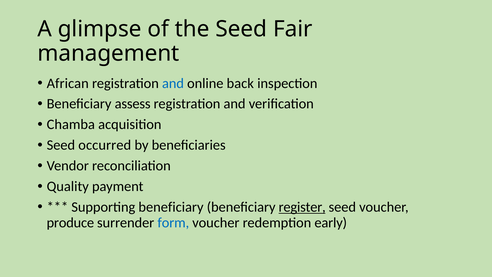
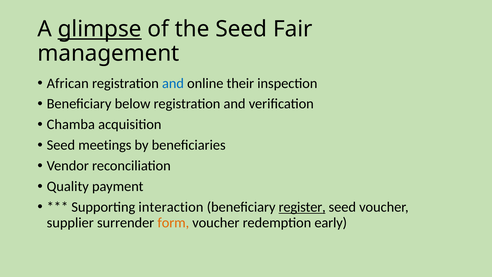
glimpse underline: none -> present (100, 29)
back: back -> their (240, 83)
assess: assess -> below (133, 104)
occurred: occurred -> meetings (105, 145)
Supporting beneficiary: beneficiary -> interaction (171, 207)
produce: produce -> supplier (70, 222)
form colour: blue -> orange (173, 222)
